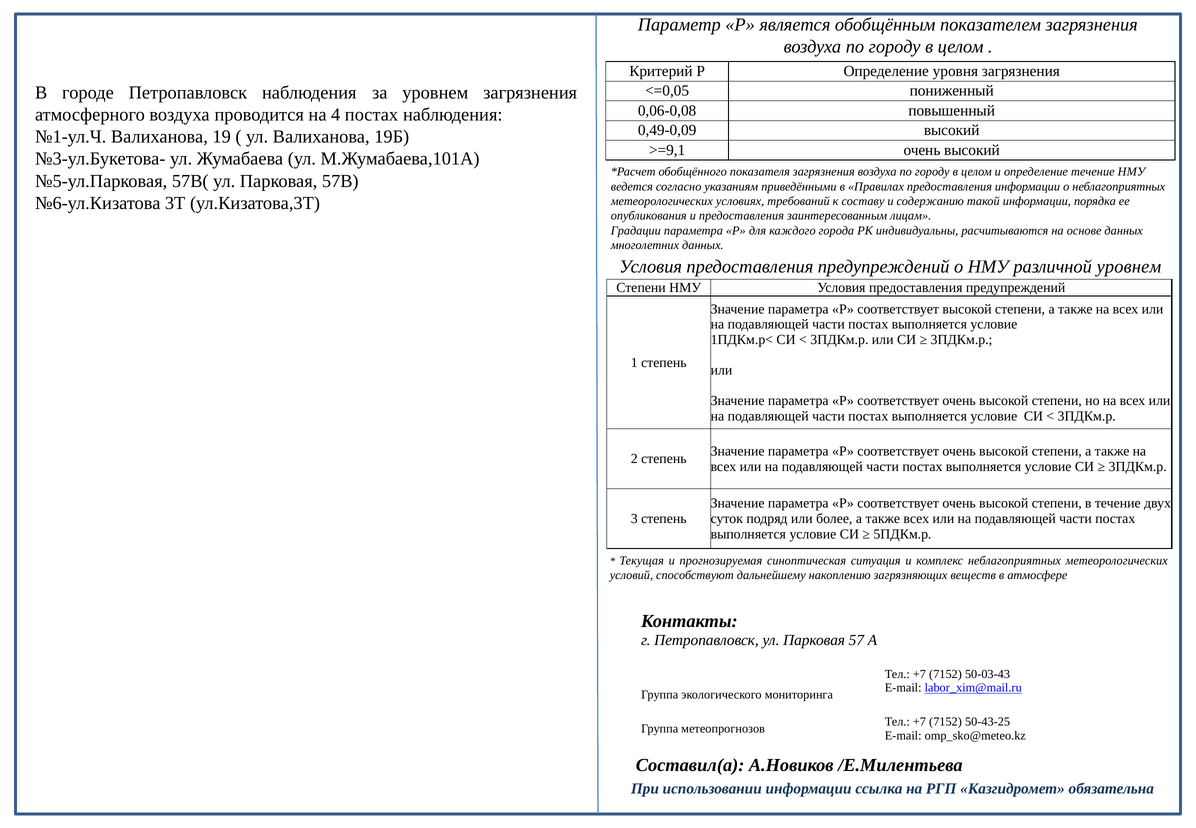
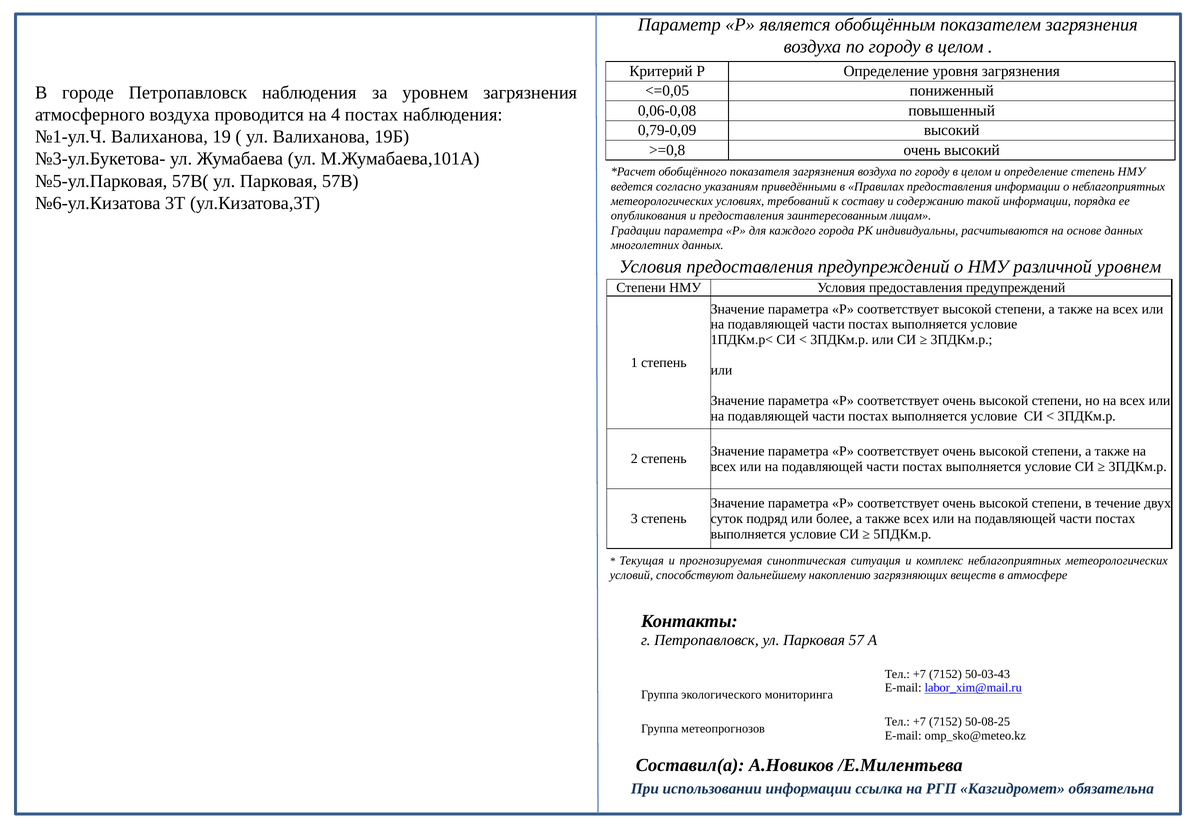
0,49-0,09: 0,49-0,09 -> 0,79-0,09 (667, 130)
>=9,1: >=9,1 -> >=0,8 (667, 150)
определение течение: течение -> степень (1093, 172)
50-43-25: 50-43-25 -> 50-08-25 (988, 722)
